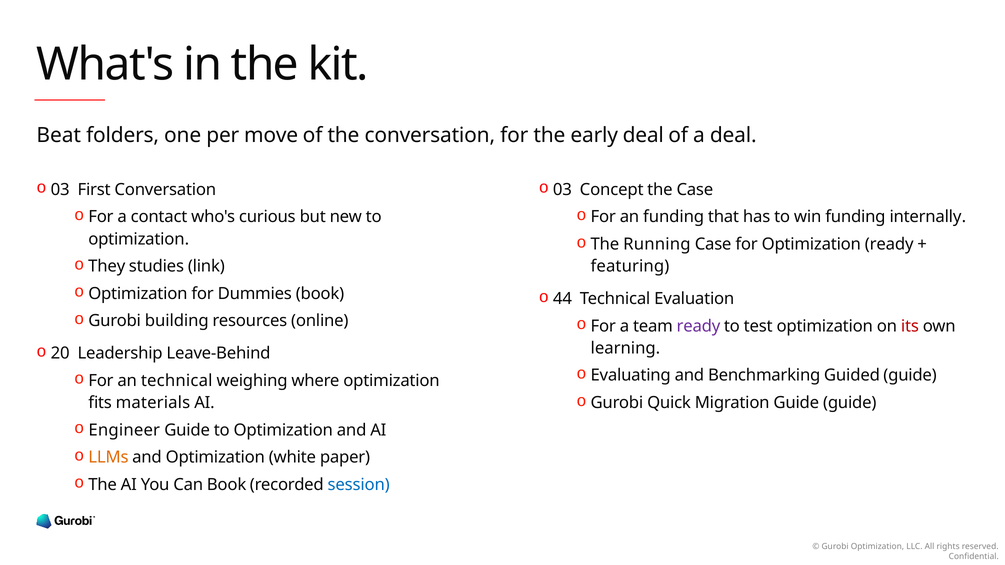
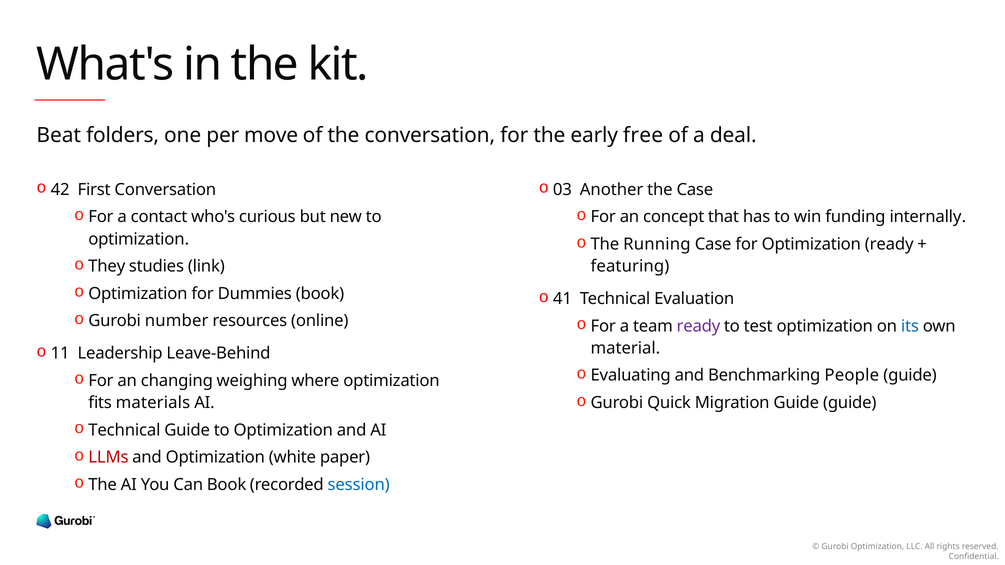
early deal: deal -> free (643, 135)
03: 03 -> 42 (60, 190)
Concept: Concept -> Another (612, 190)
an funding: funding -> concept (674, 217)
44: 44 -> 41 (562, 299)
building: building -> number (177, 321)
its colour: red -> blue (910, 326)
learning: learning -> material (625, 348)
20: 20 -> 11 (60, 354)
Guided: Guided -> People (852, 376)
an technical: technical -> changing (177, 381)
Engineer: Engineer -> Technical (124, 430)
LLMs colour: orange -> red (108, 458)
